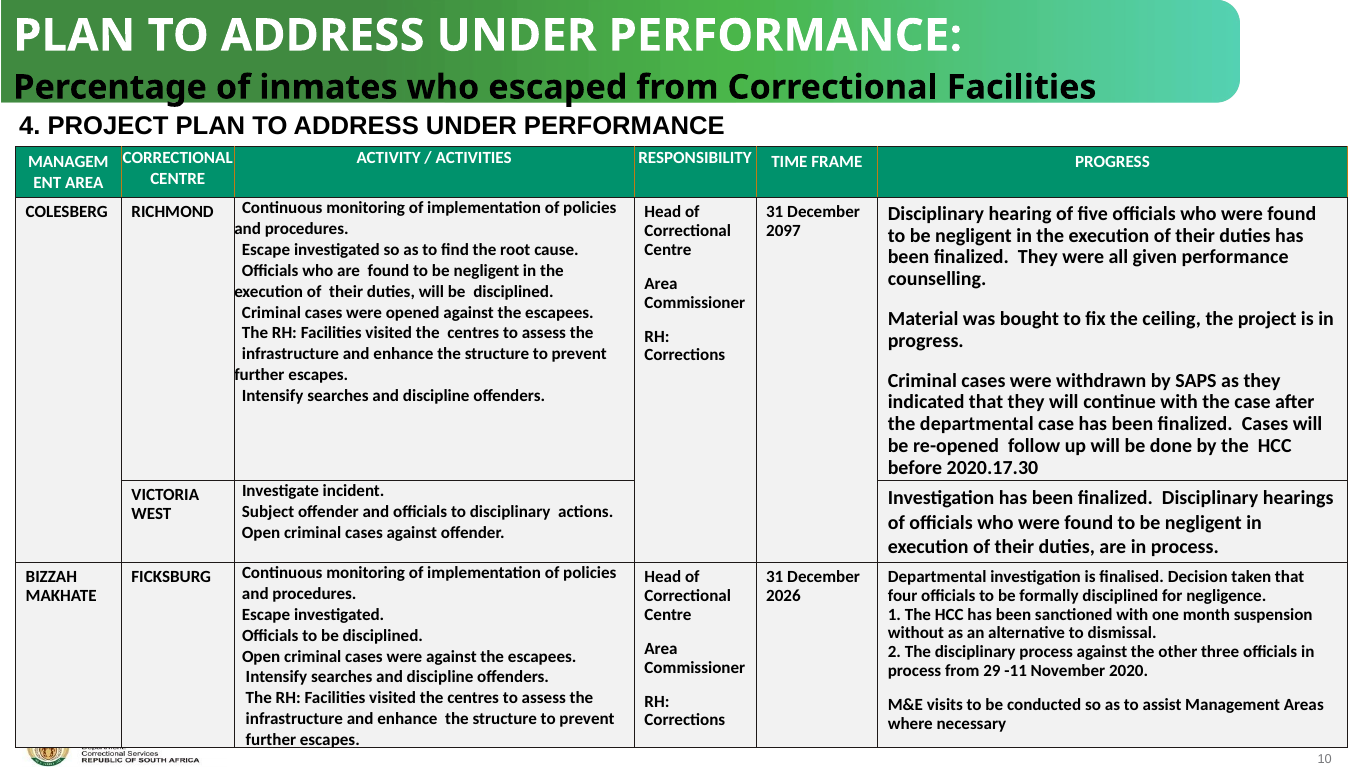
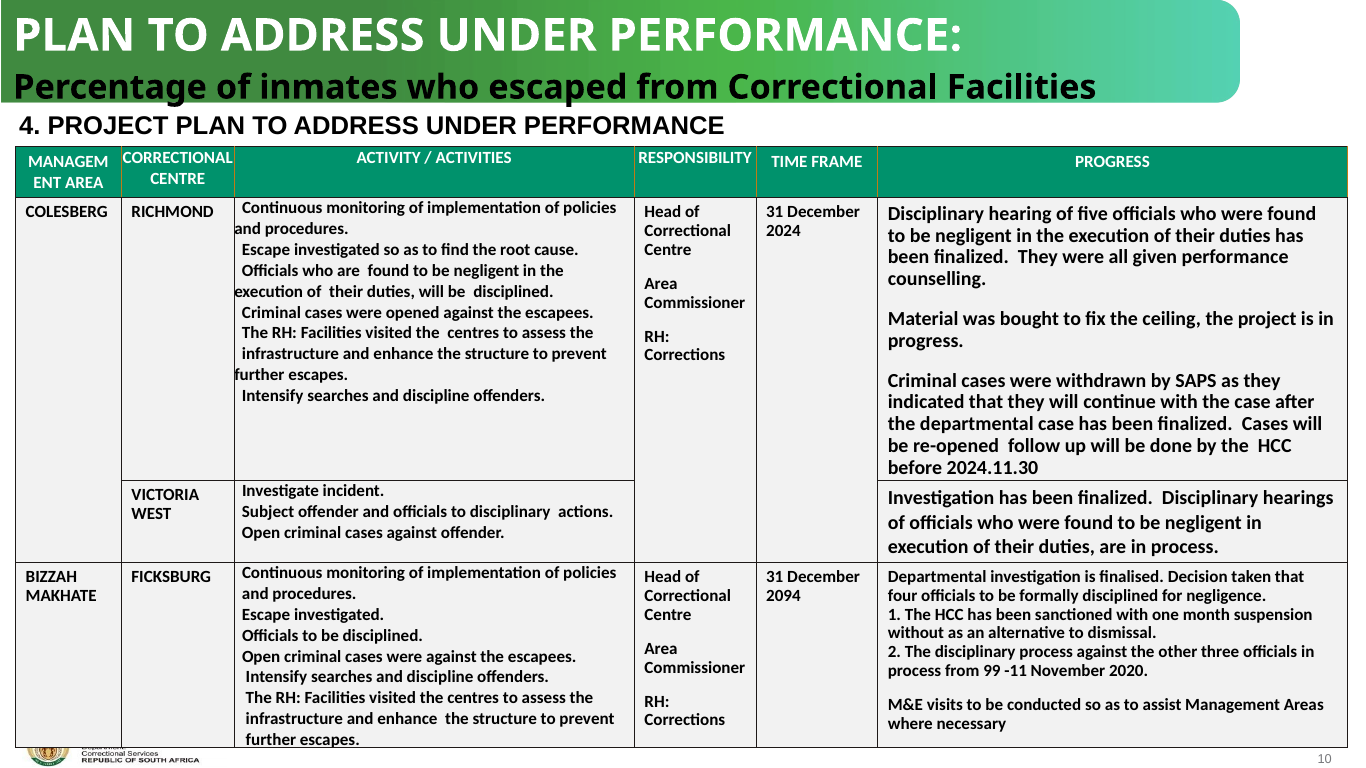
2097: 2097 -> 2024 (783, 231)
2020.17.30: 2020.17.30 -> 2024.11.30 (992, 468)
2026: 2026 -> 2094 (783, 596)
29: 29 -> 99 (992, 671)
